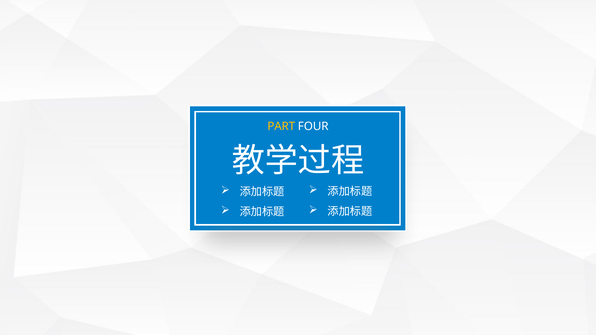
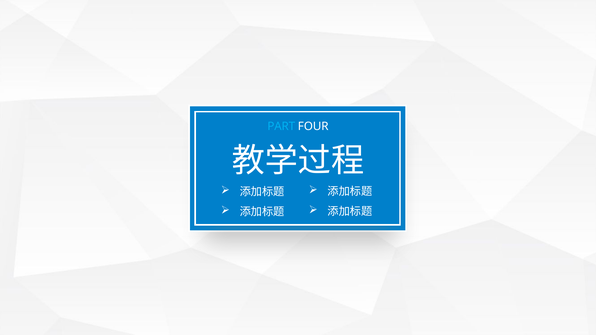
PART colour: yellow -> light blue (281, 126)
